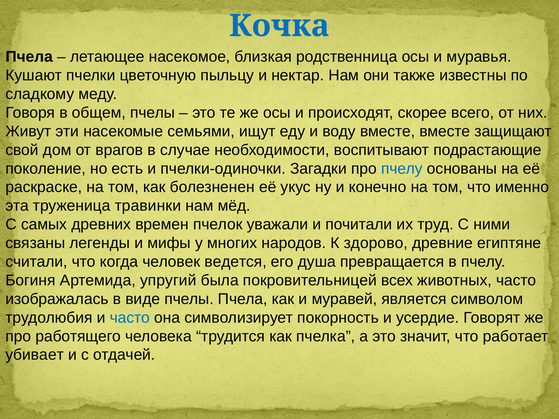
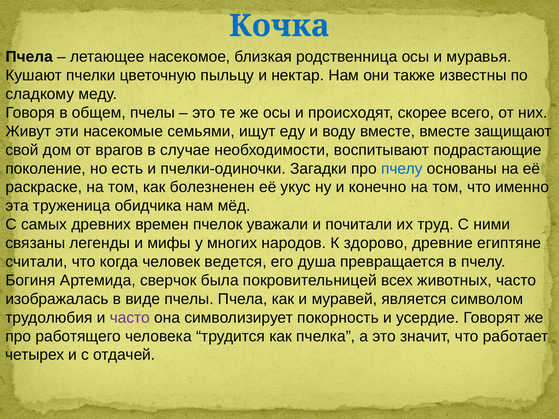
травинки: травинки -> обидчика (148, 206)
упругий: упругий -> сверчок (168, 280)
часто colour: blue -> purple (130, 318)
убивает: убивает -> четырех (35, 355)
